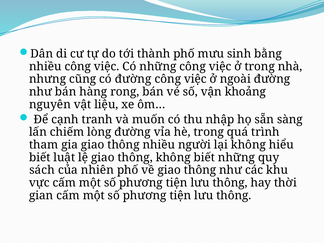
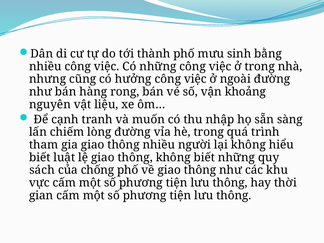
có đường: đường -> hưởng (133, 79)
nhiên: nhiên -> chống (97, 170)
